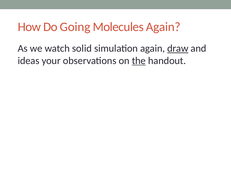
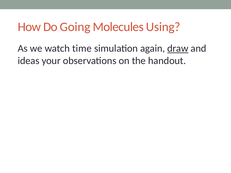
Molecules Again: Again -> Using (163, 27)
solid: solid -> time (82, 48)
the underline: present -> none (139, 61)
